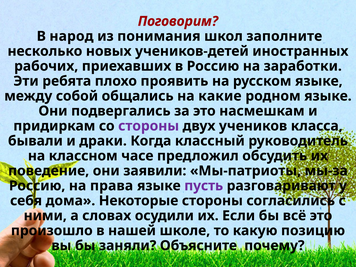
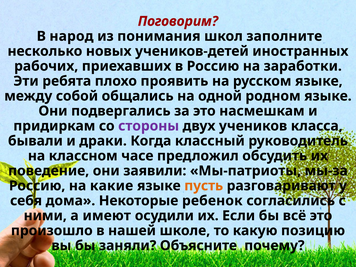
какие: какие -> одной (220, 96)
права: права -> какие (112, 186)
пусть colour: purple -> orange (204, 186)
Некоторые стороны: стороны -> ребенок (212, 201)
словах: словах -> имеют (107, 216)
